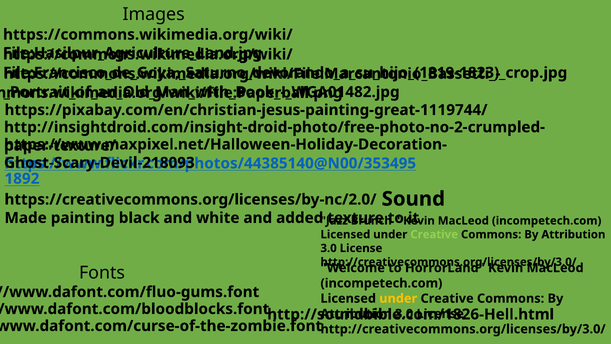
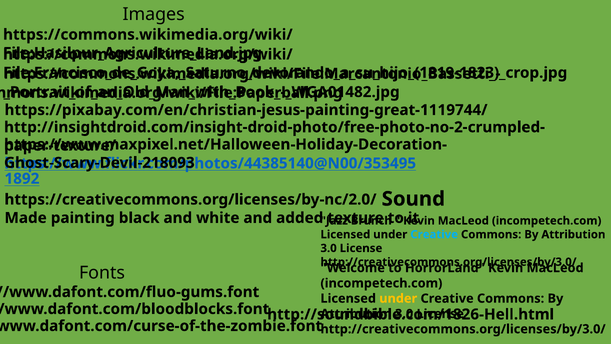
Creative colour: light green -> light blue (434, 234)
